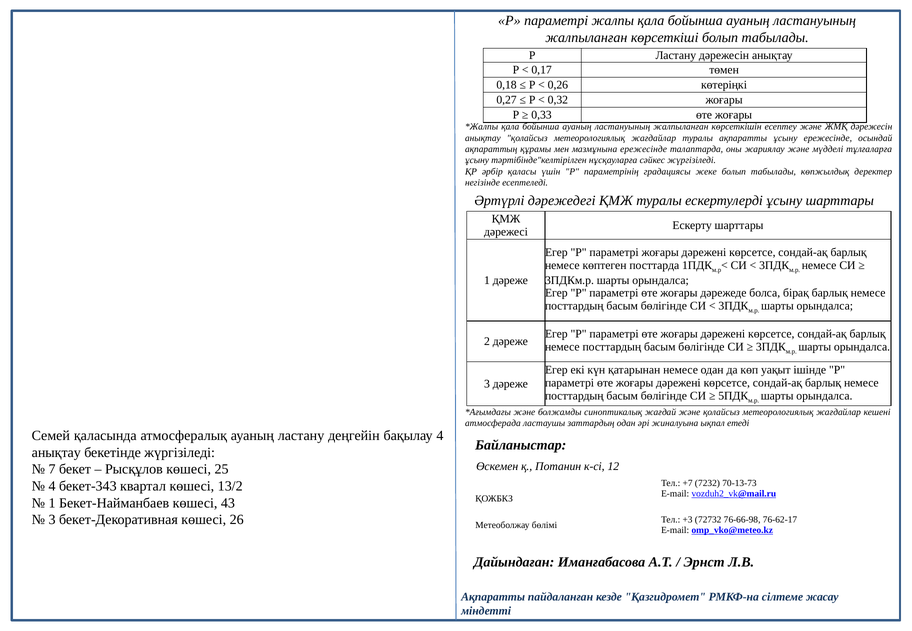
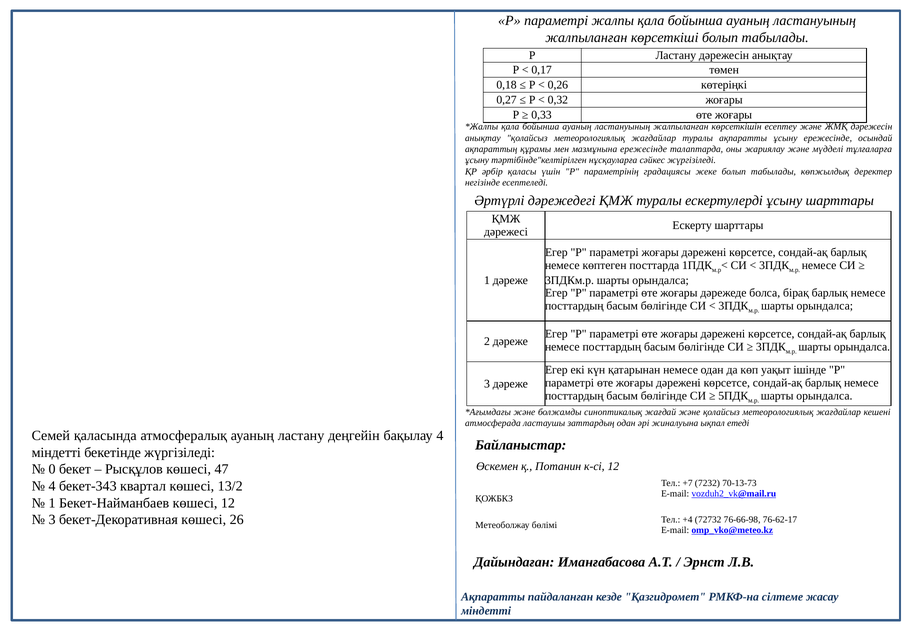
анықтау: анықтау -> міндетті (56, 453)
7: 7 -> 0 (52, 470)
25: 25 -> 47 (222, 470)
көшесі 43: 43 -> 12 (228, 503)
+3: +3 -> +4 (688, 520)
